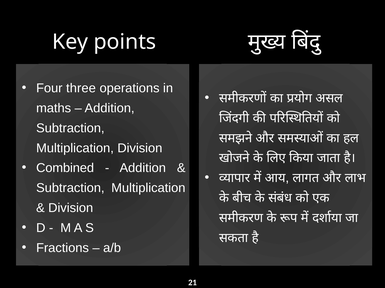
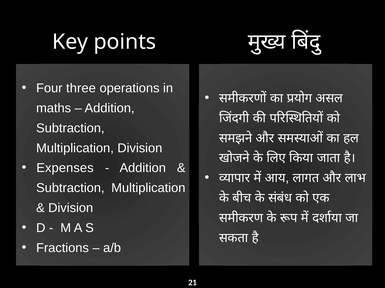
Combined: Combined -> Expenses (65, 168)
